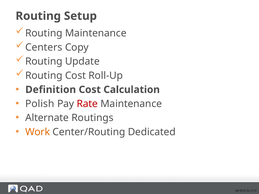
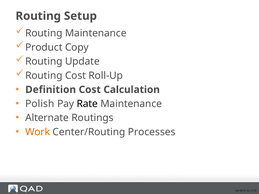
Centers: Centers -> Product (44, 47)
Rate colour: red -> black (87, 104)
Dedicated: Dedicated -> Processes (152, 132)
